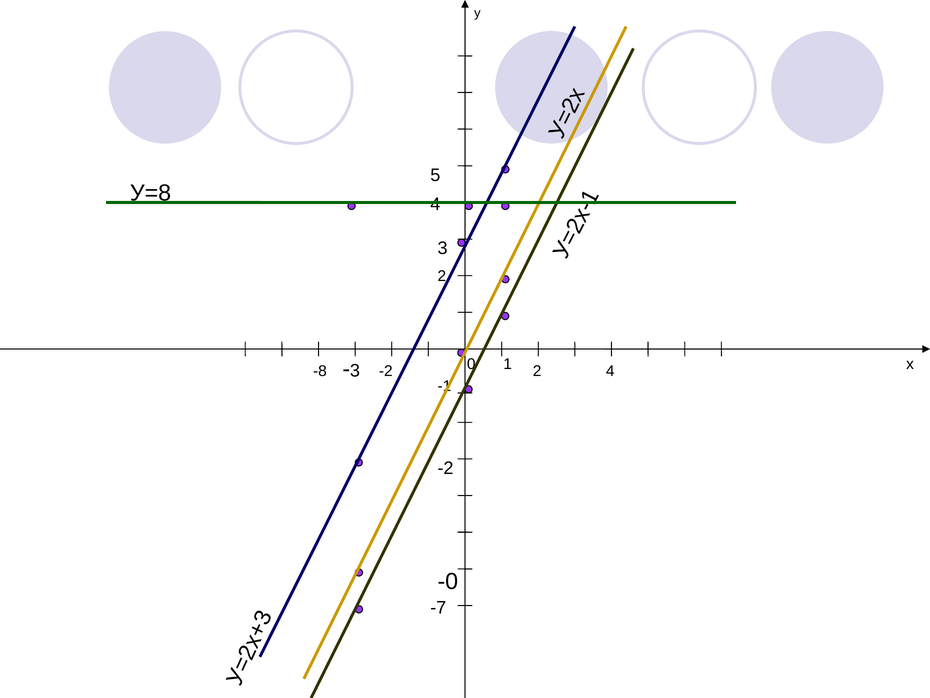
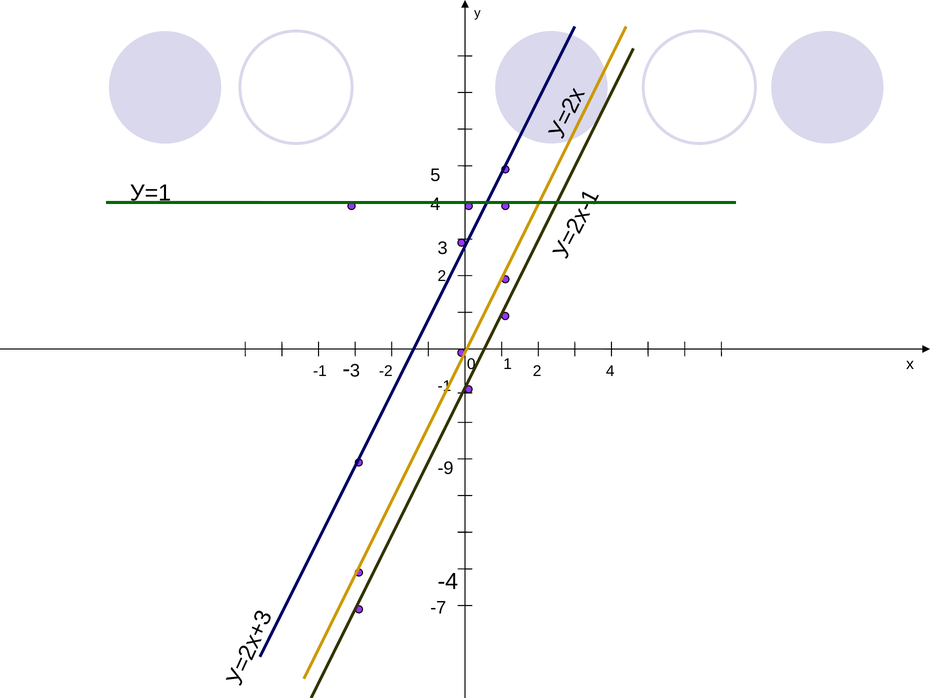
У=8: У=8 -> У=1 (150, 193)
-8: -8 -> -1 (320, 371)
-2: -2 -> -9 (446, 468)
-0: -0 -> -4 (448, 581)
